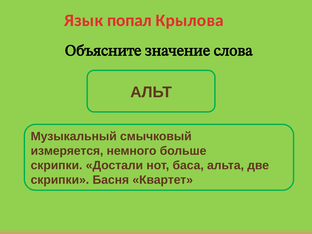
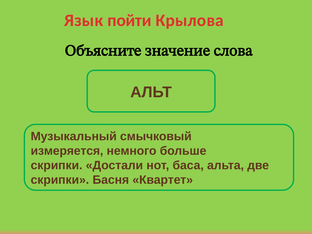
попал: попал -> пойти (129, 20)
